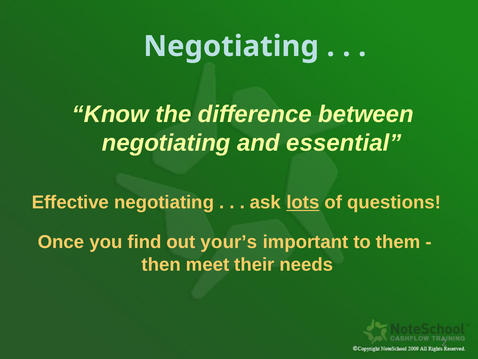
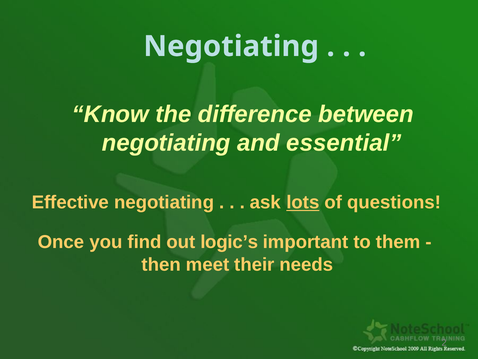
your’s: your’s -> logic’s (229, 242)
